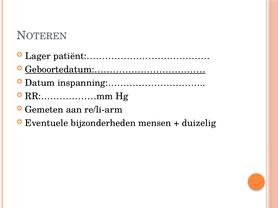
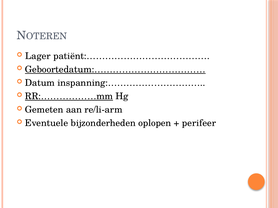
RR:………………mm underline: none -> present (69, 97)
mensen: mensen -> oplopen (155, 123)
duizelig: duizelig -> perifeer (199, 123)
